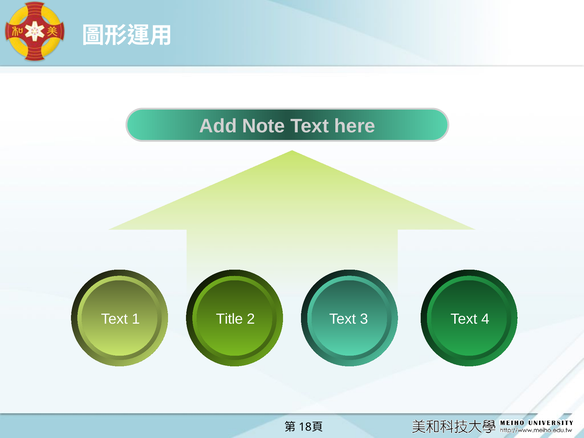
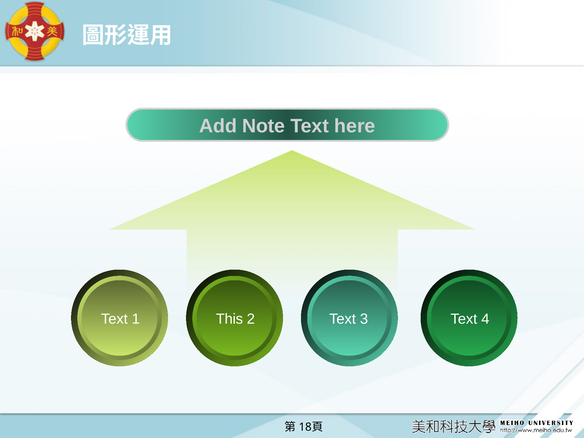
Title: Title -> This (229, 319)
